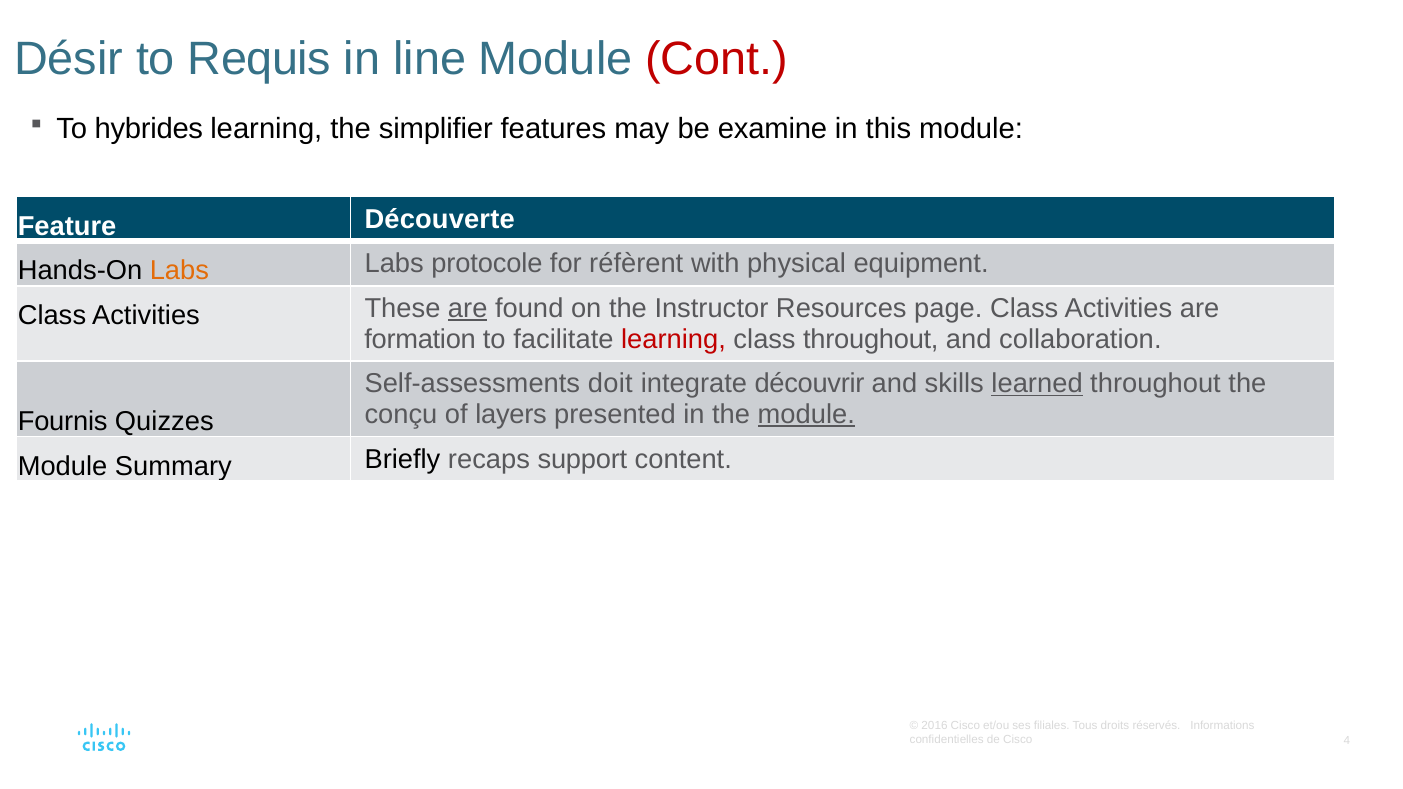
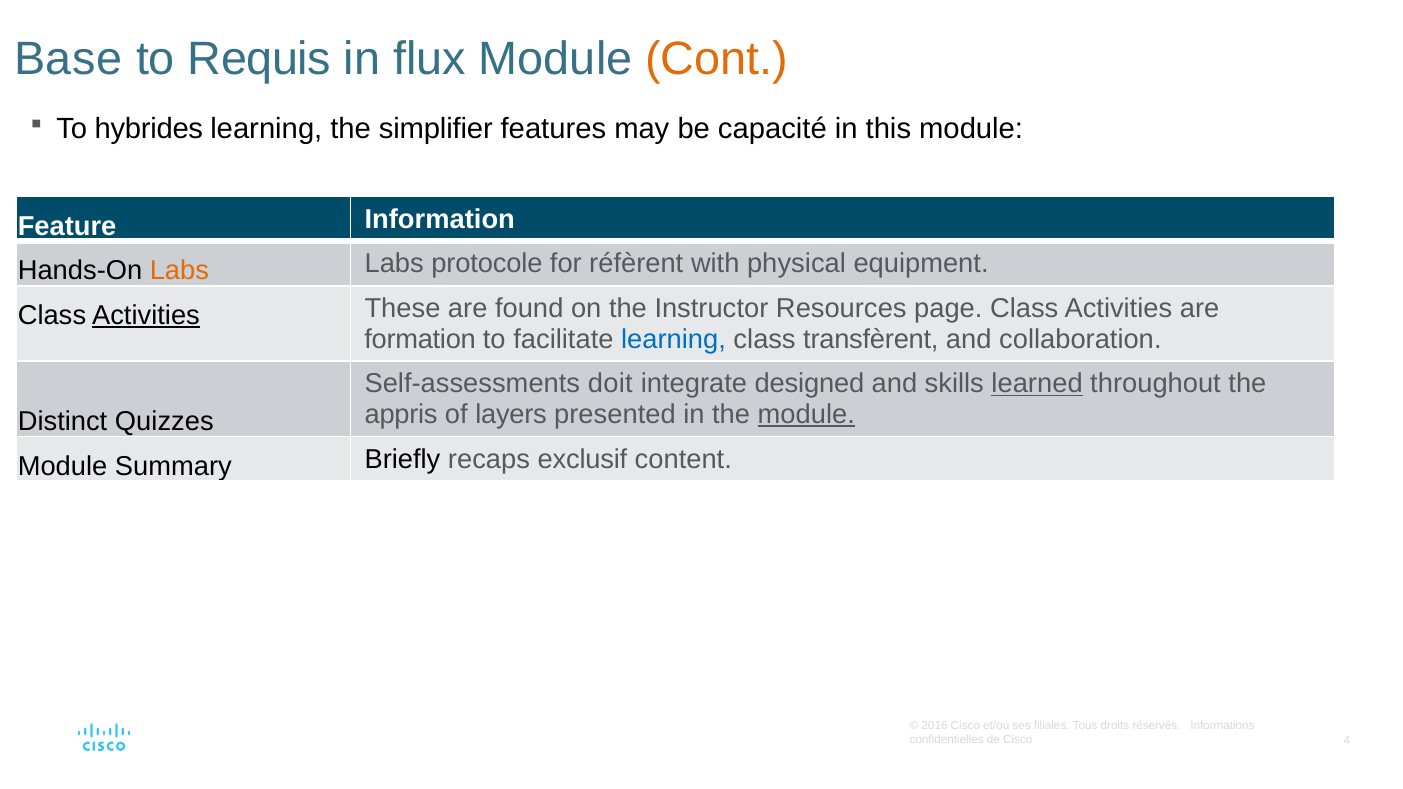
Désir: Désir -> Base (68, 59)
line: line -> flux (430, 59)
Cont colour: red -> orange (717, 59)
examine: examine -> capacité (772, 129)
Découverte: Découverte -> Information (440, 219)
Activities underline: none -> present (146, 316)
are underline: present -> none (468, 309)
learning colour: red -> blue (673, 339)
class throughout: throughout -> transfèrent (871, 339)
découvrir: découvrir -> designed (809, 384)
conçu: conçu -> appris (401, 415)
Fournis: Fournis -> Distinct (63, 422)
support: support -> exclusif (582, 459)
